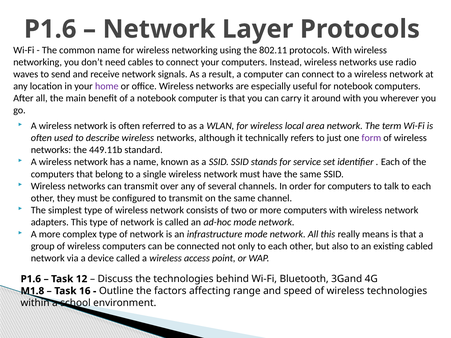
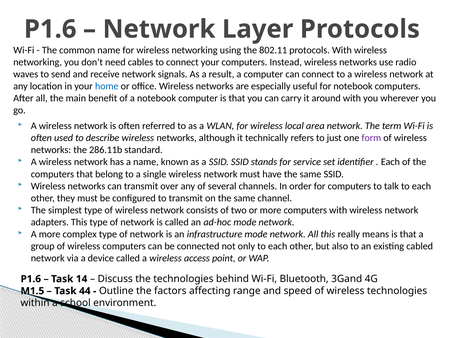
home colour: purple -> blue (107, 86)
449.11b: 449.11b -> 286.11b (106, 150)
12: 12 -> 14 (82, 279)
M1.8: M1.8 -> M1.5 (32, 291)
16: 16 -> 44 (85, 291)
